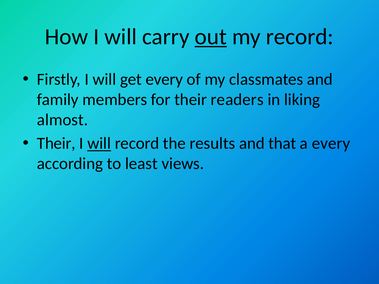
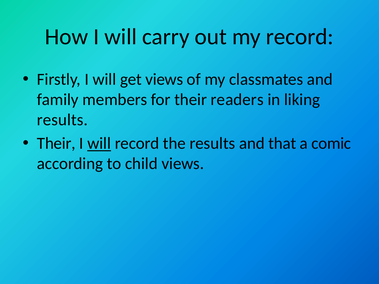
out underline: present -> none (211, 37)
get every: every -> views (164, 80)
almost: almost -> results (62, 120)
a every: every -> comic (331, 144)
least: least -> child (141, 164)
